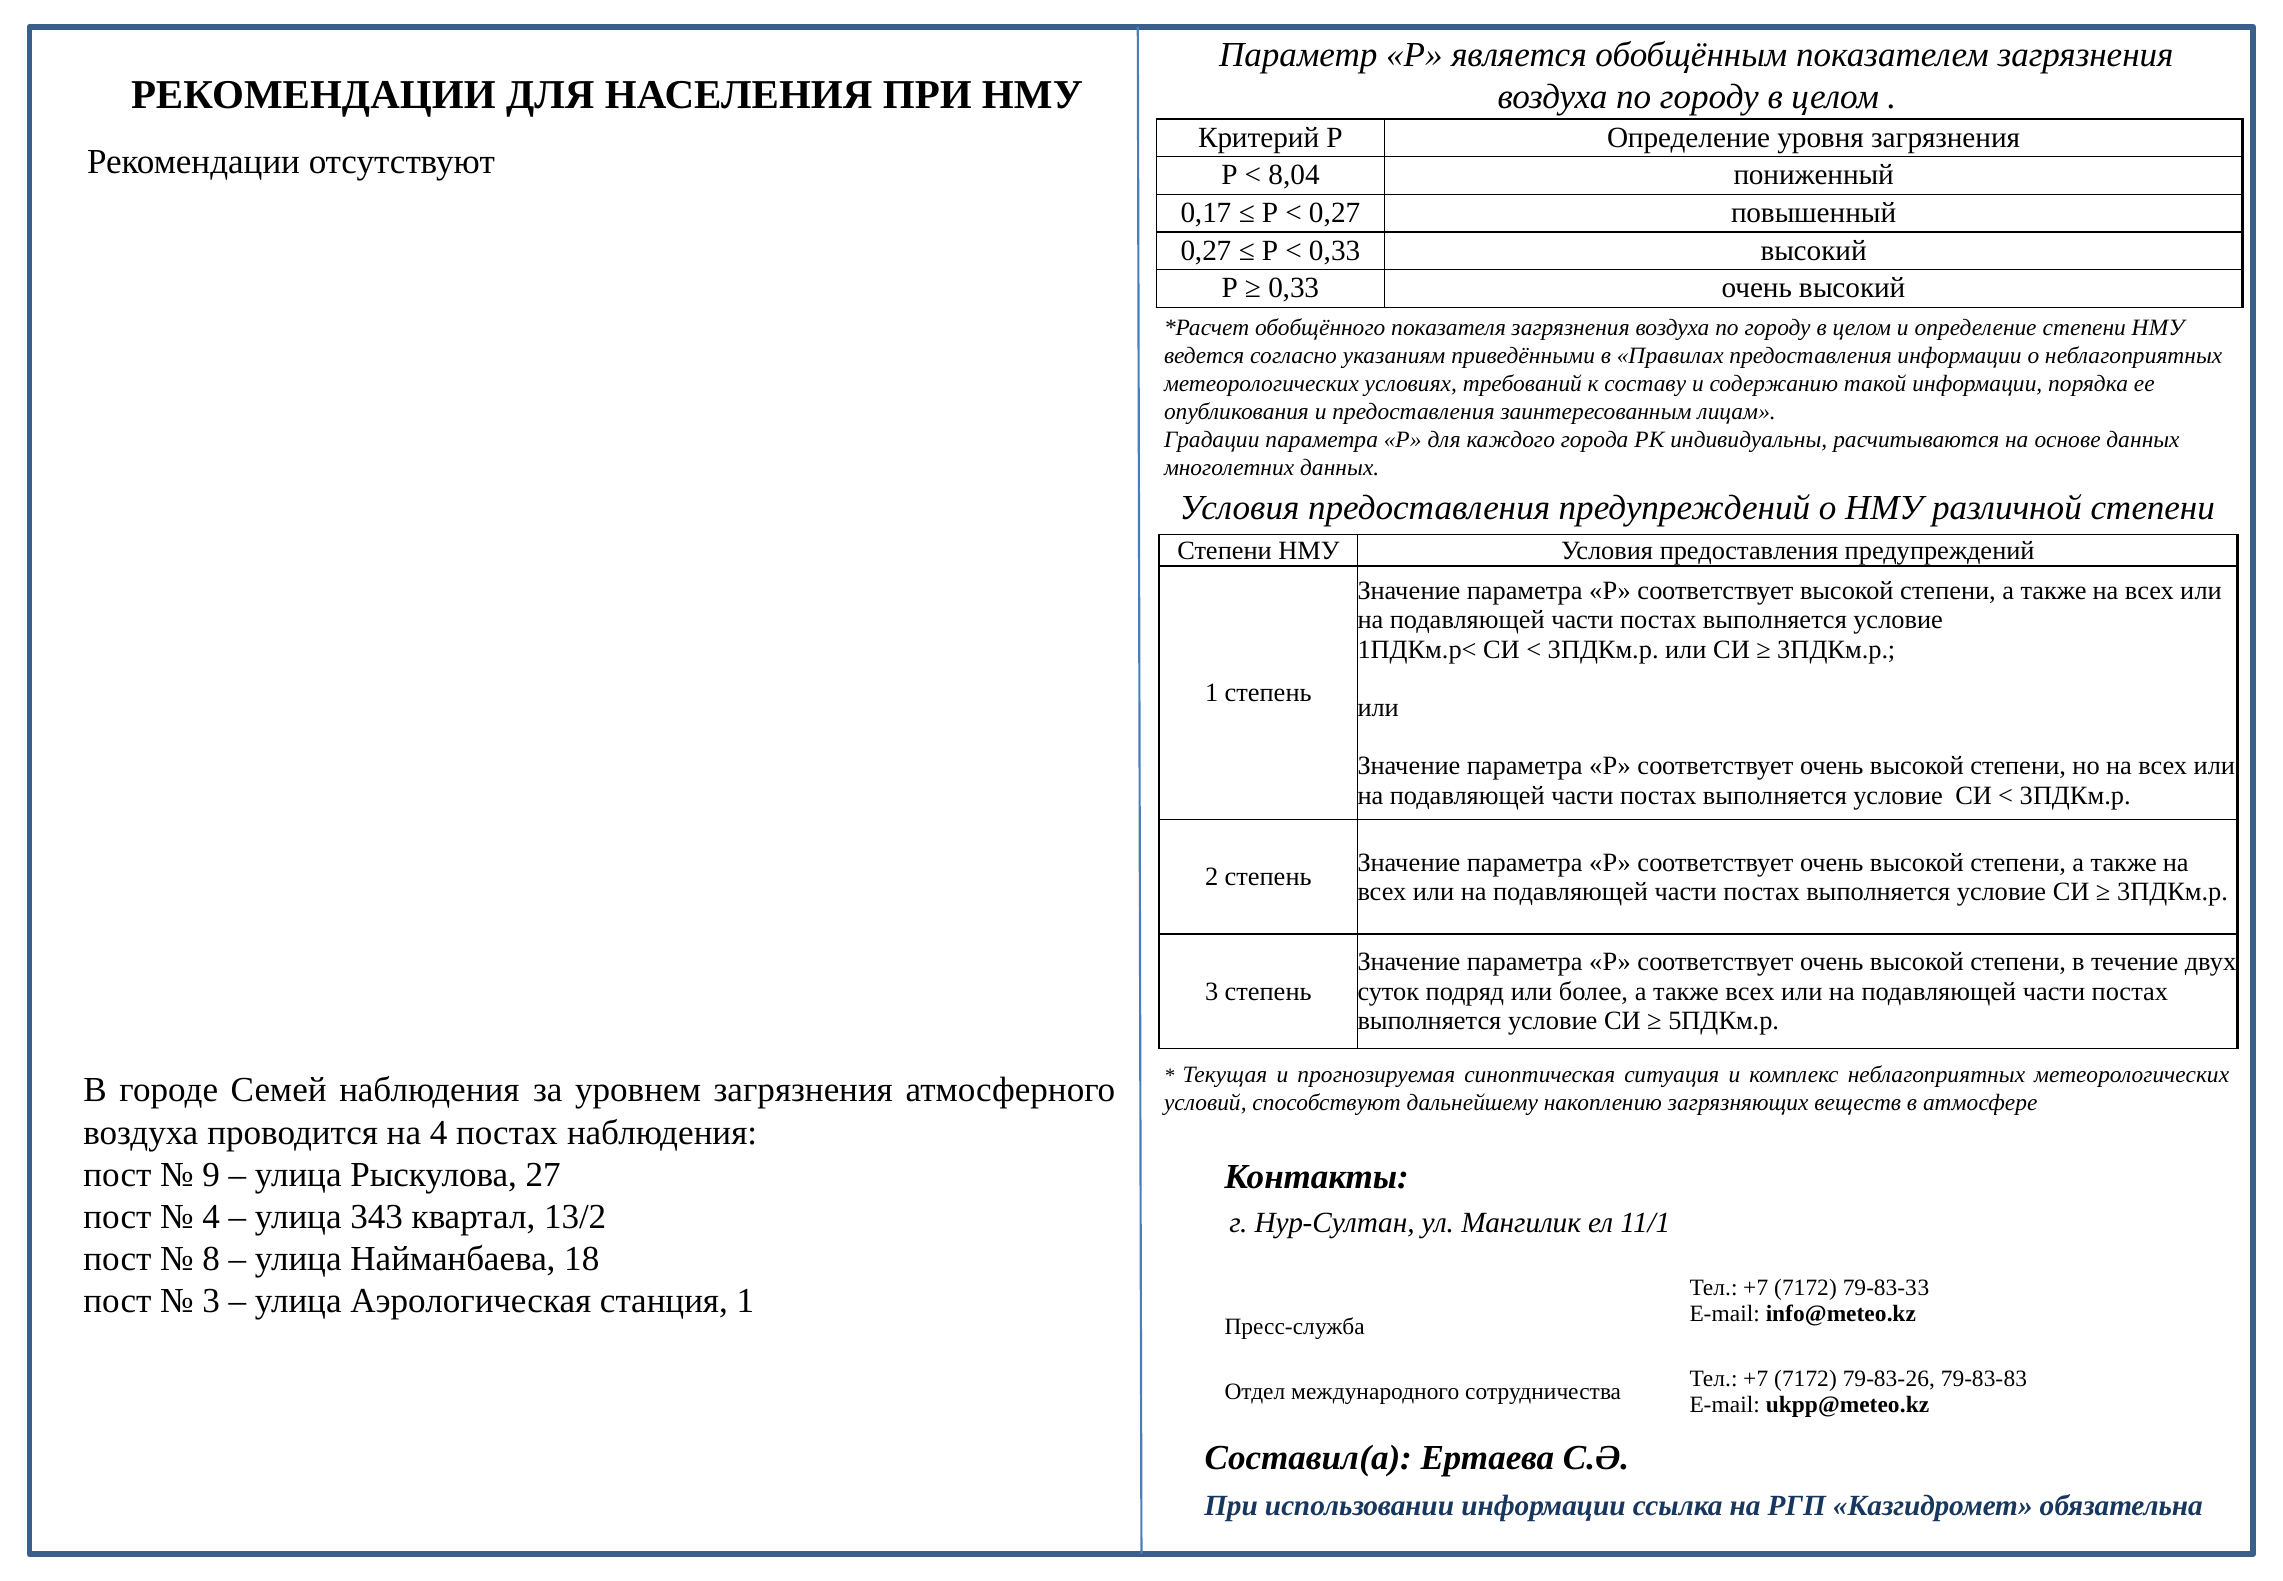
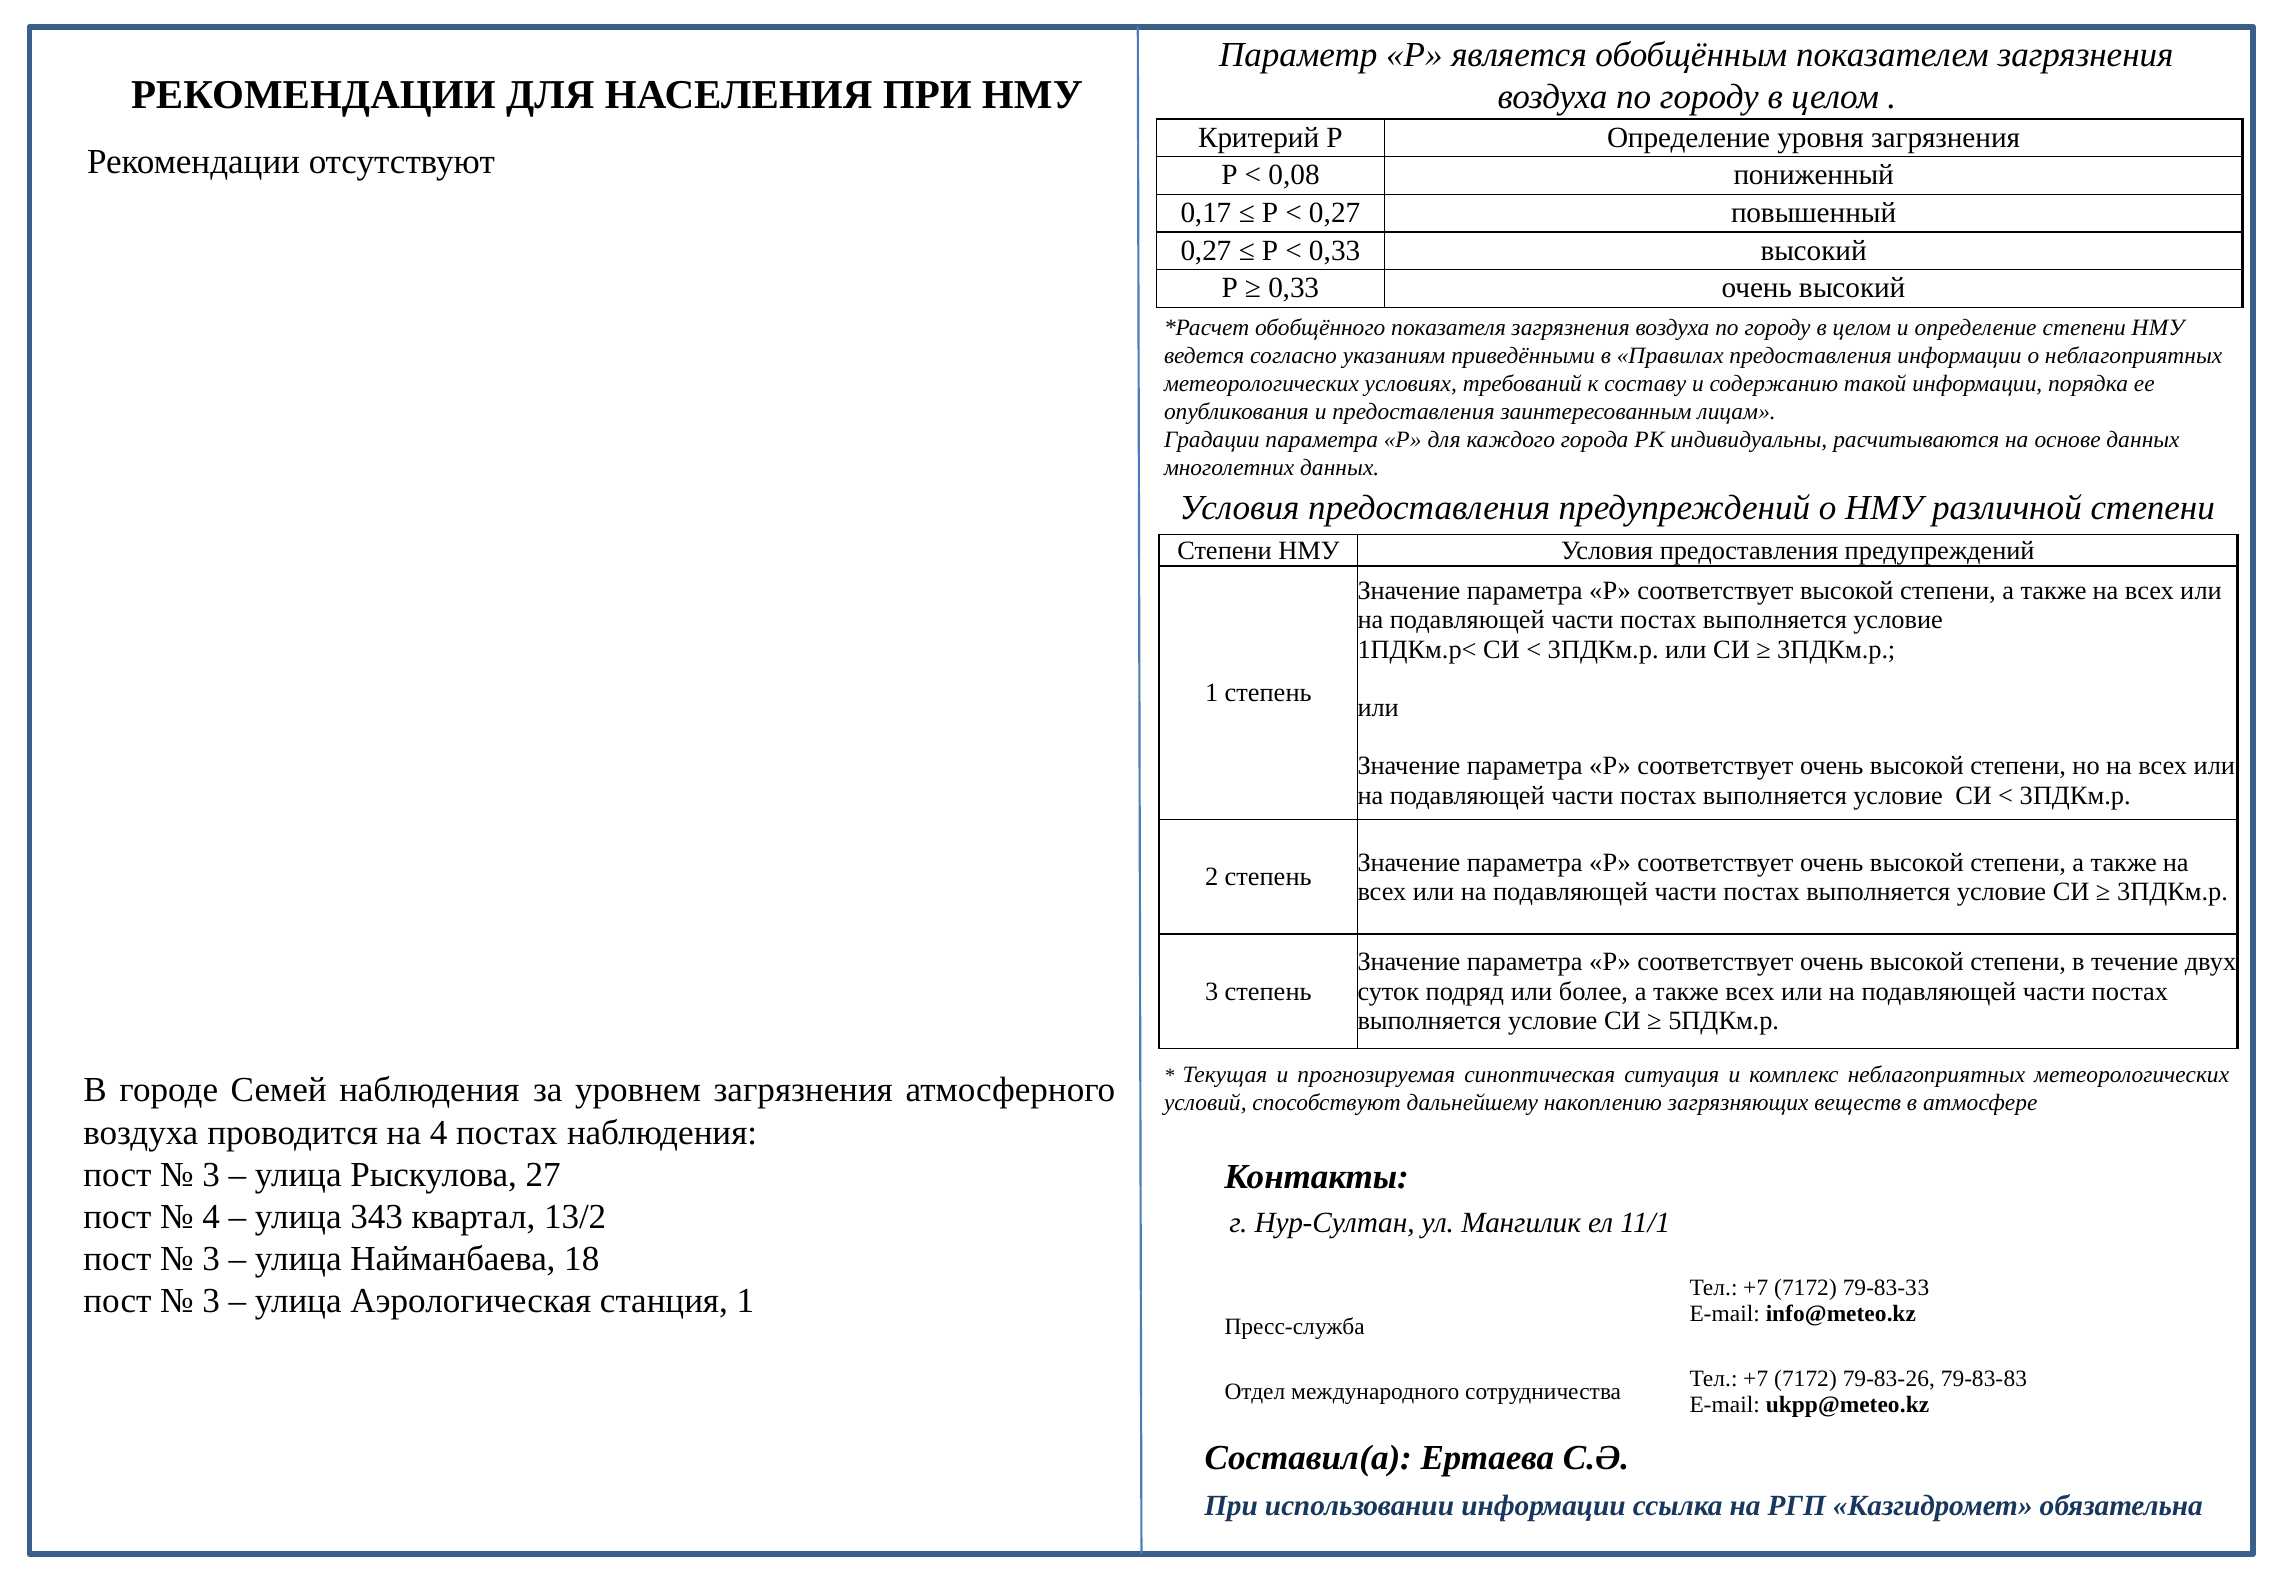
8,04: 8,04 -> 0,08 (1294, 175)
9: 9 -> 3 (211, 1174)
8: 8 -> 3 (211, 1259)
